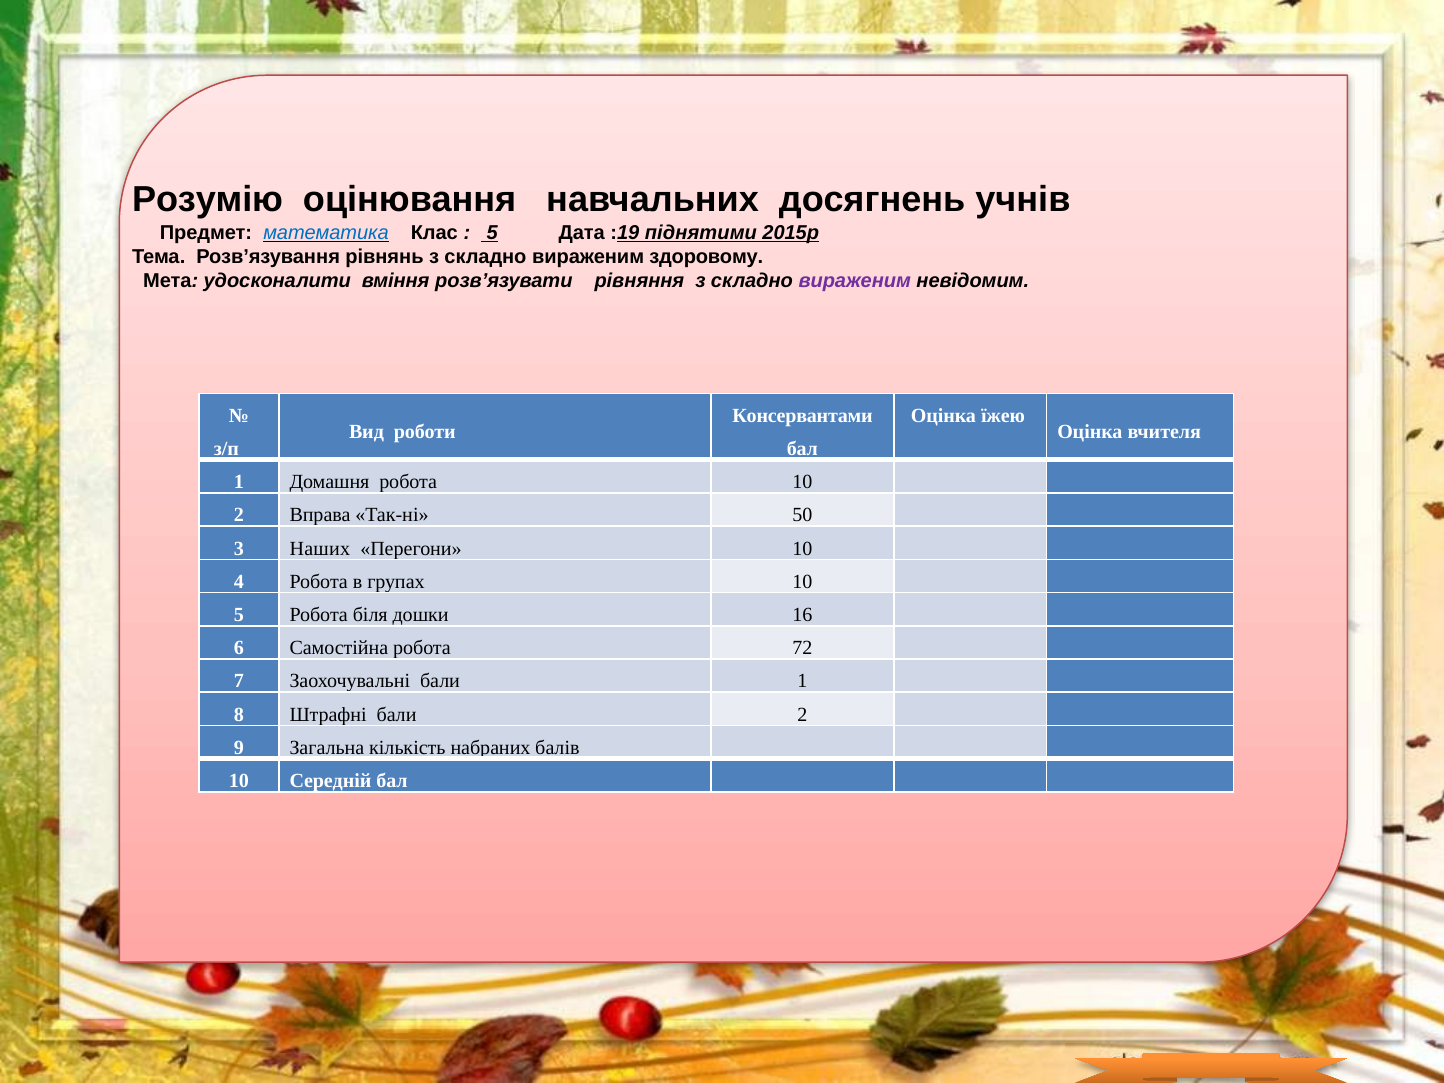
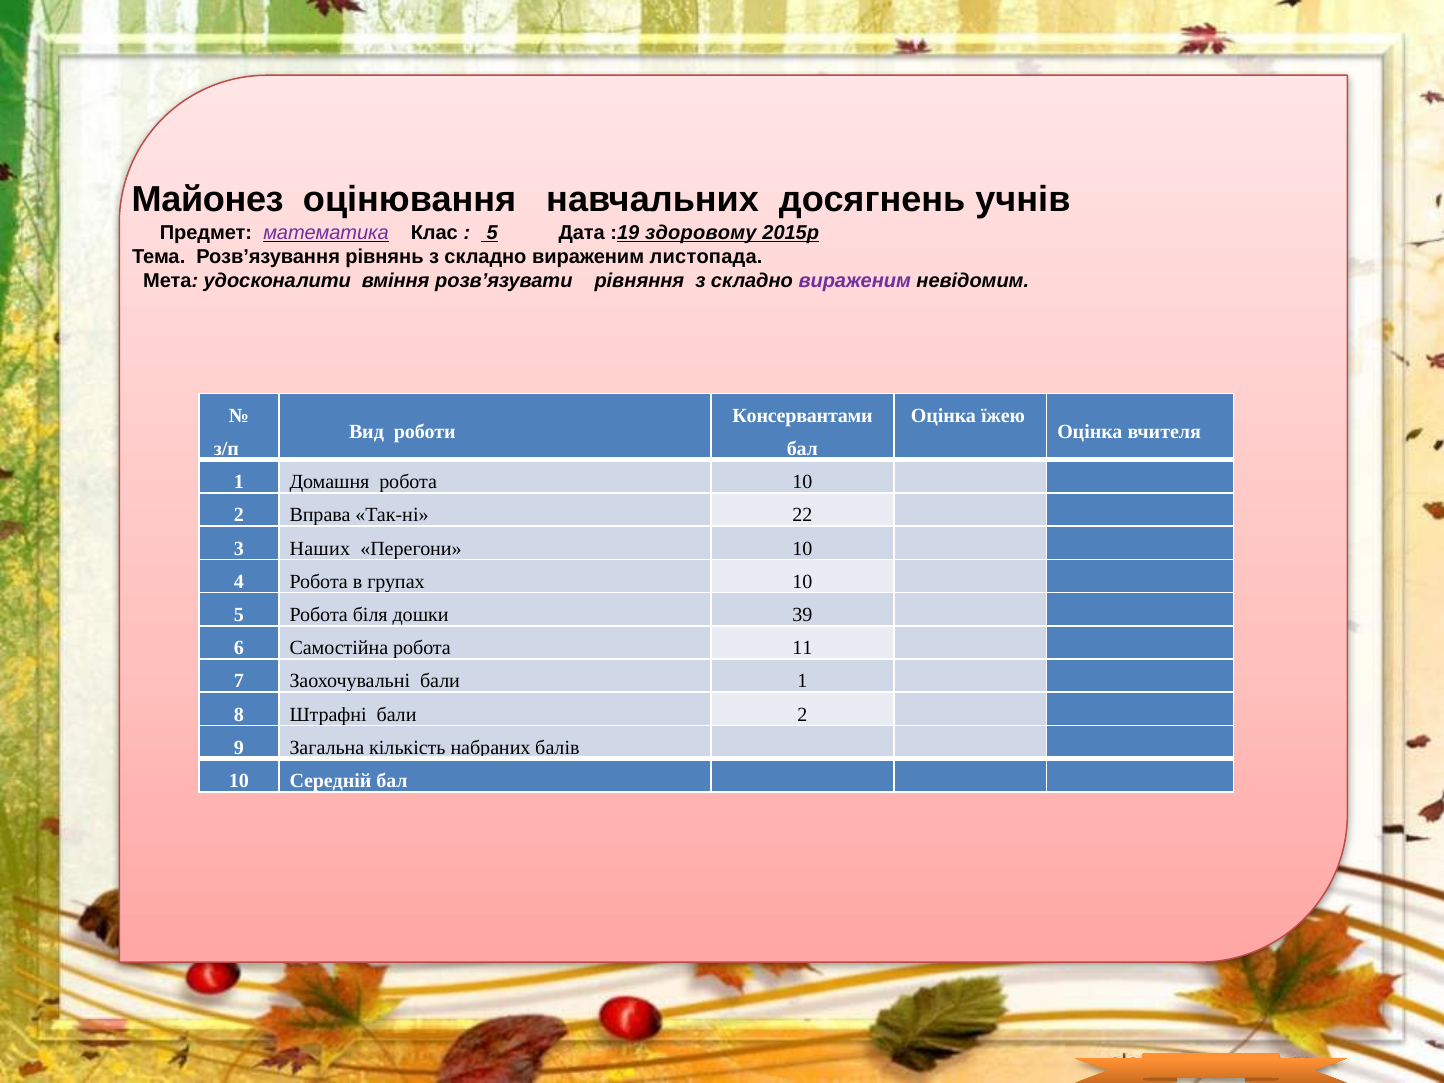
Розумію: Розумію -> Майонез (208, 200)
математика colour: blue -> purple (326, 233)
піднятими: піднятими -> здоровому (701, 233)
здоровому: здоровому -> листопада (706, 257)
50: 50 -> 22 (802, 515)
16: 16 -> 39 (802, 615)
72: 72 -> 11 (802, 648)
